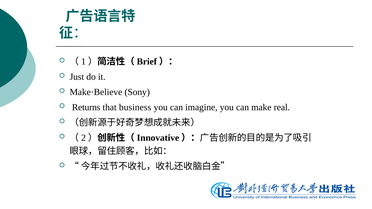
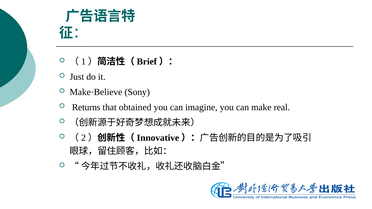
business: business -> obtained (135, 107)
